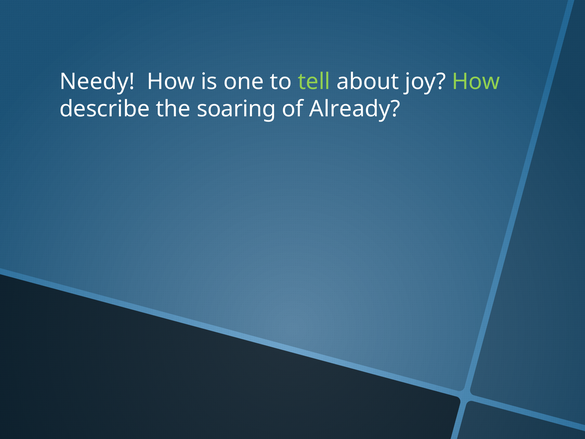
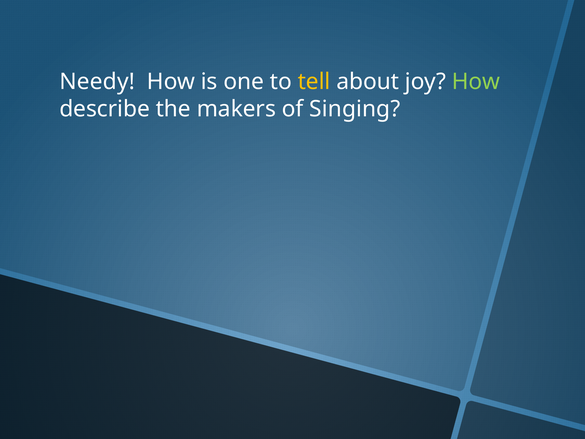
tell colour: light green -> yellow (314, 81)
soaring: soaring -> makers (236, 109)
Already: Already -> Singing (355, 109)
